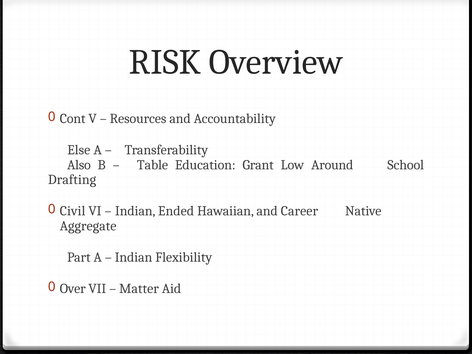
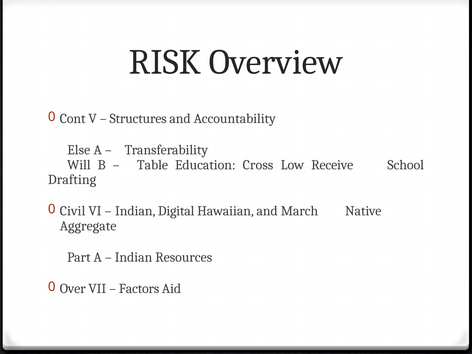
Resources: Resources -> Structures (138, 119)
Also: Also -> Will (79, 165)
Grant: Grant -> Cross (258, 165)
Around: Around -> Receive (332, 165)
Ended: Ended -> Digital (176, 211)
Career: Career -> March (300, 211)
Flexibility: Flexibility -> Resources (184, 257)
Matter: Matter -> Factors (139, 289)
